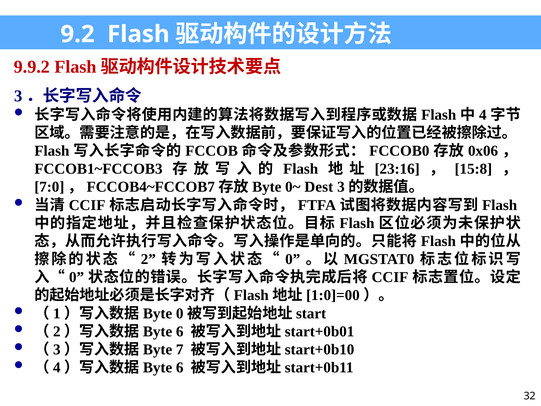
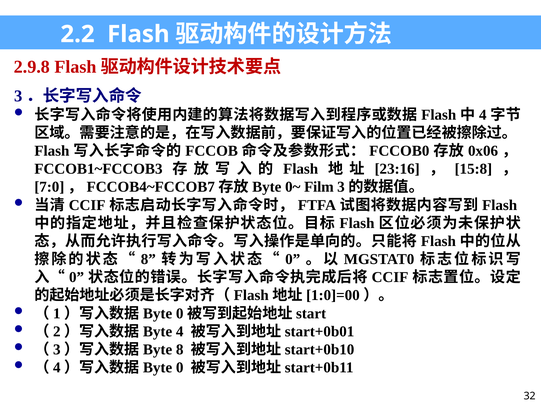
9.2: 9.2 -> 2.2 (78, 34)
9.9.2: 9.9.2 -> 2.9.8 (32, 67)
Dest: Dest -> Film (319, 187)
2: 2 -> 8 (148, 259)
6: 6 -> 4 (180, 331)
7: 7 -> 8 (180, 349)
6: 6 -> 0 (180, 367)
